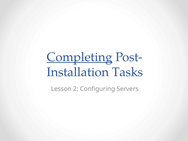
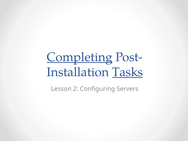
Tasks underline: none -> present (127, 72)
